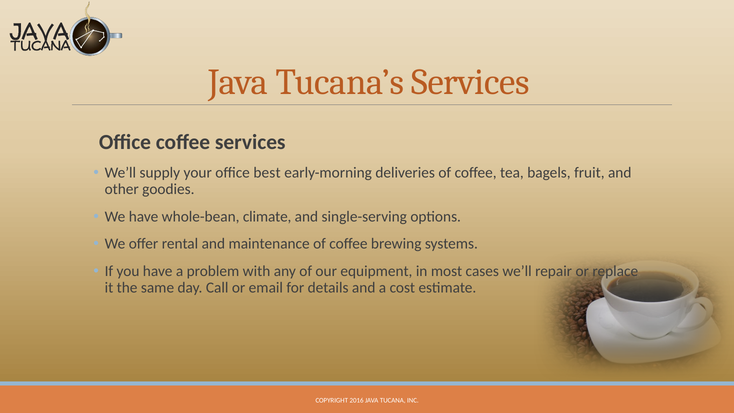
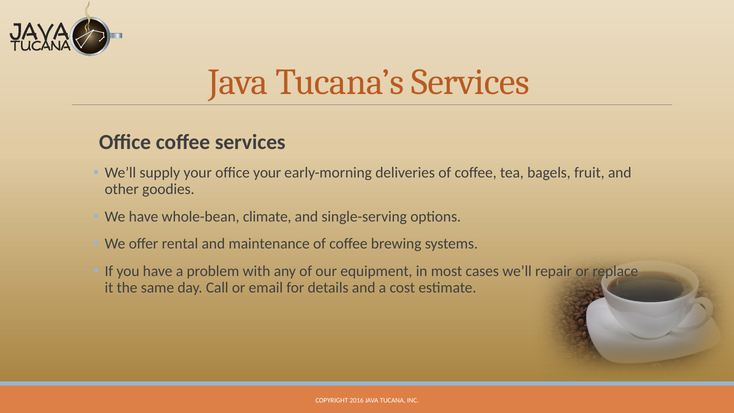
office best: best -> your (267, 173)
